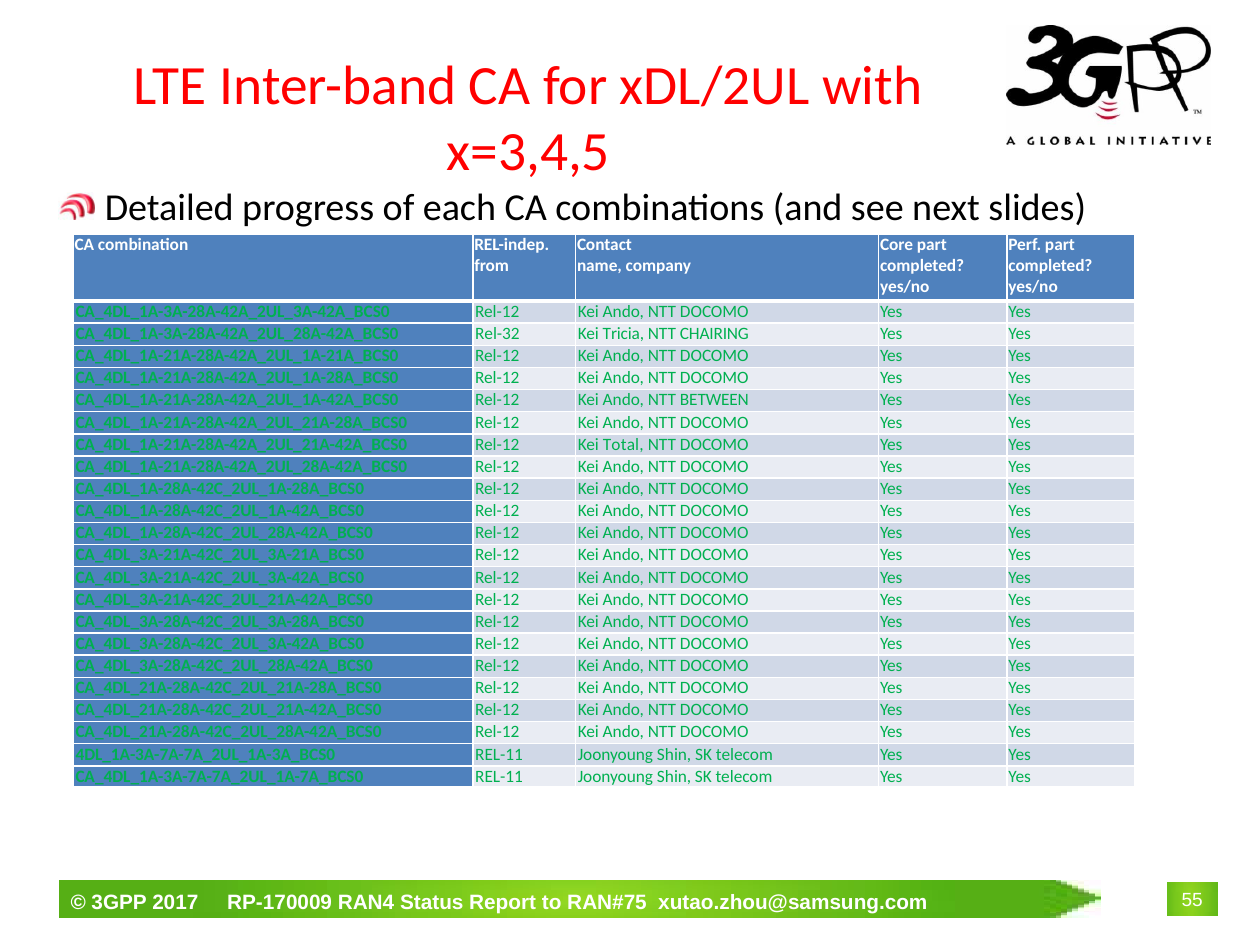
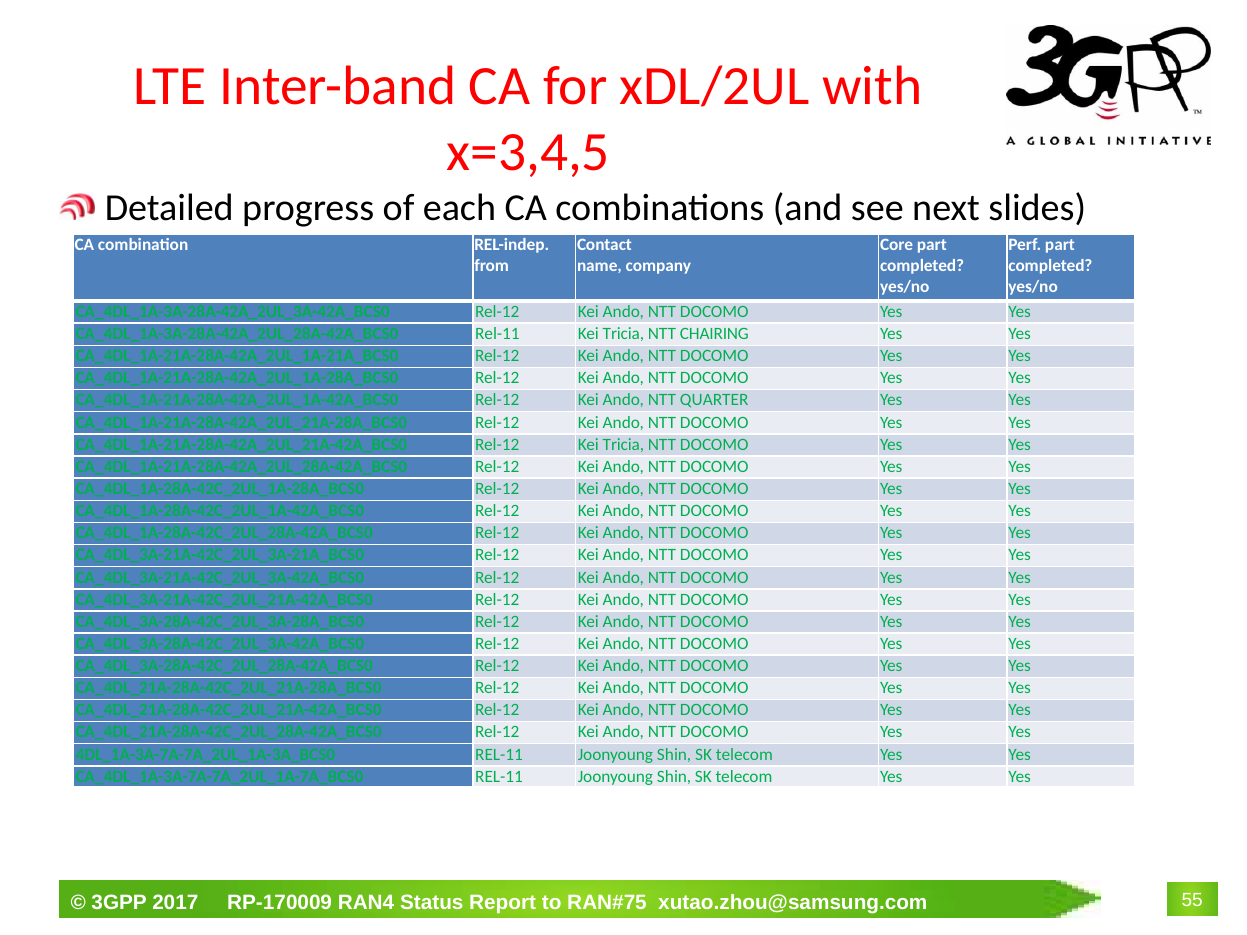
Rel-32: Rel-32 -> Rel-11 (497, 334)
BETWEEN: BETWEEN -> QUARTER (714, 400)
Rel-12 Kei Total: Total -> Tricia (623, 445)
